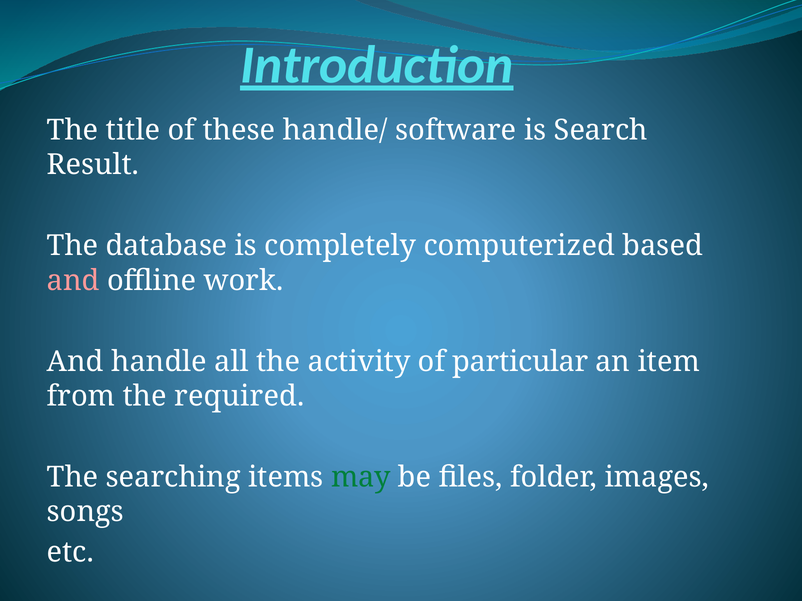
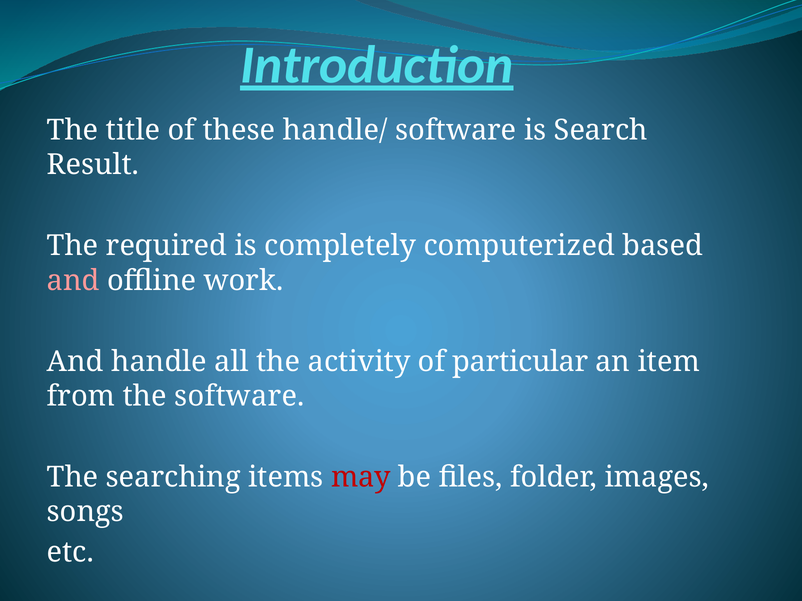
database: database -> required (166, 246)
the required: required -> software (239, 397)
may colour: green -> red (361, 478)
